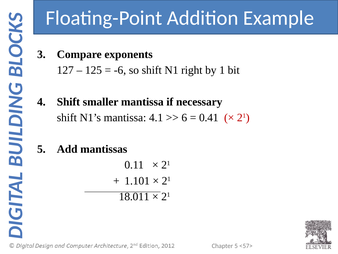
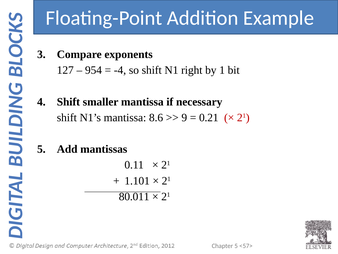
125: 125 -> 954 (93, 70)
-6: -6 -> -4 (120, 70)
4.1: 4.1 -> 8.6 (156, 117)
6: 6 -> 9 (184, 117)
0.41: 0.41 -> 0.21 (209, 117)
18.011: 18.011 -> 80.011 (134, 196)
